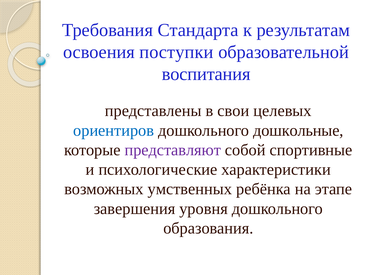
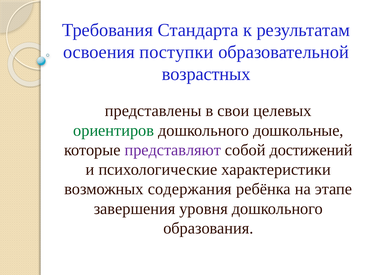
воспитания: воспитания -> возрастных (206, 74)
ориентиров colour: blue -> green (114, 131)
спортивные: спортивные -> достижений (311, 150)
умственных: умственных -> содержания (190, 189)
